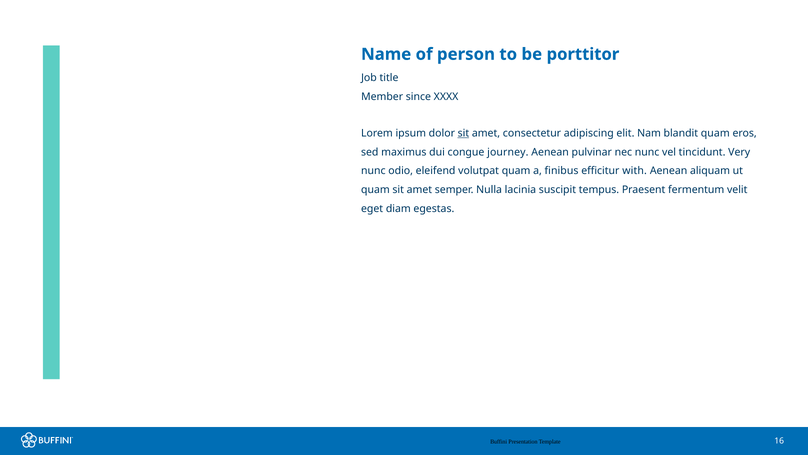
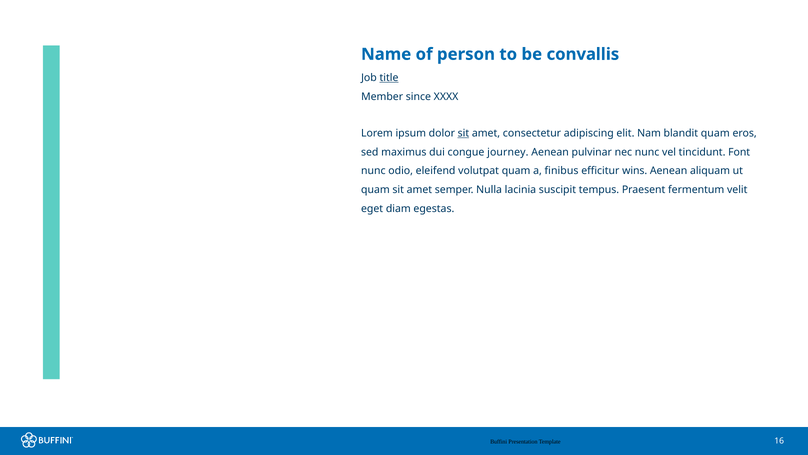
porttitor: porttitor -> convallis (583, 54)
title underline: none -> present (389, 78)
Very: Very -> Font (739, 152)
with: with -> wins (635, 171)
